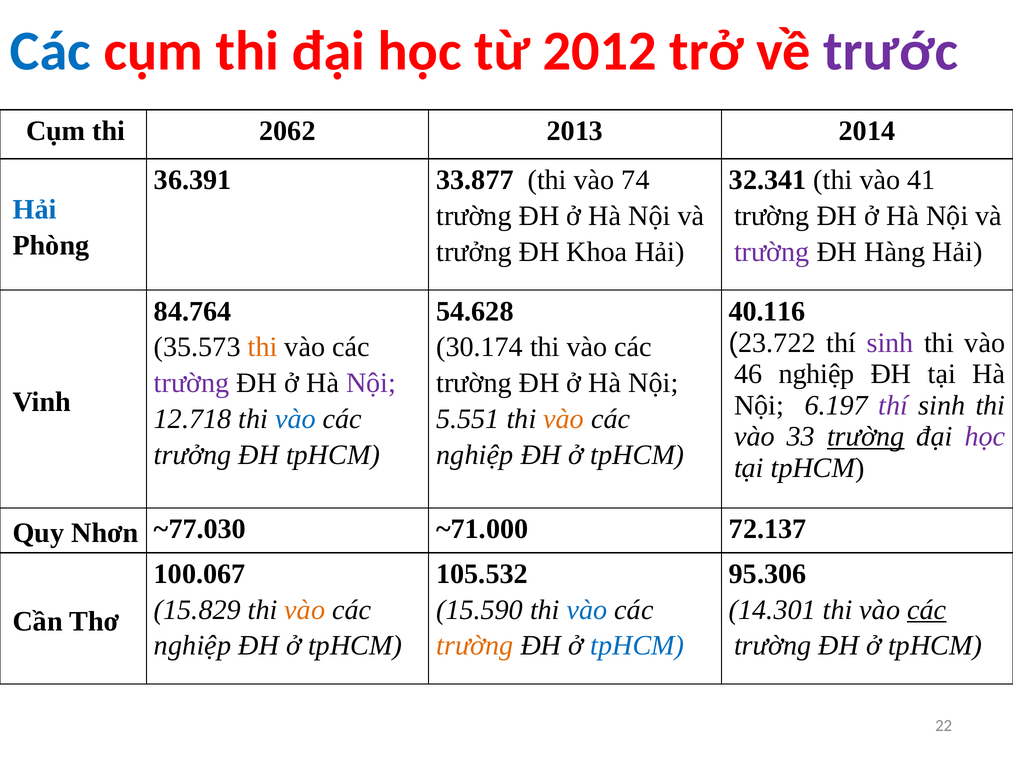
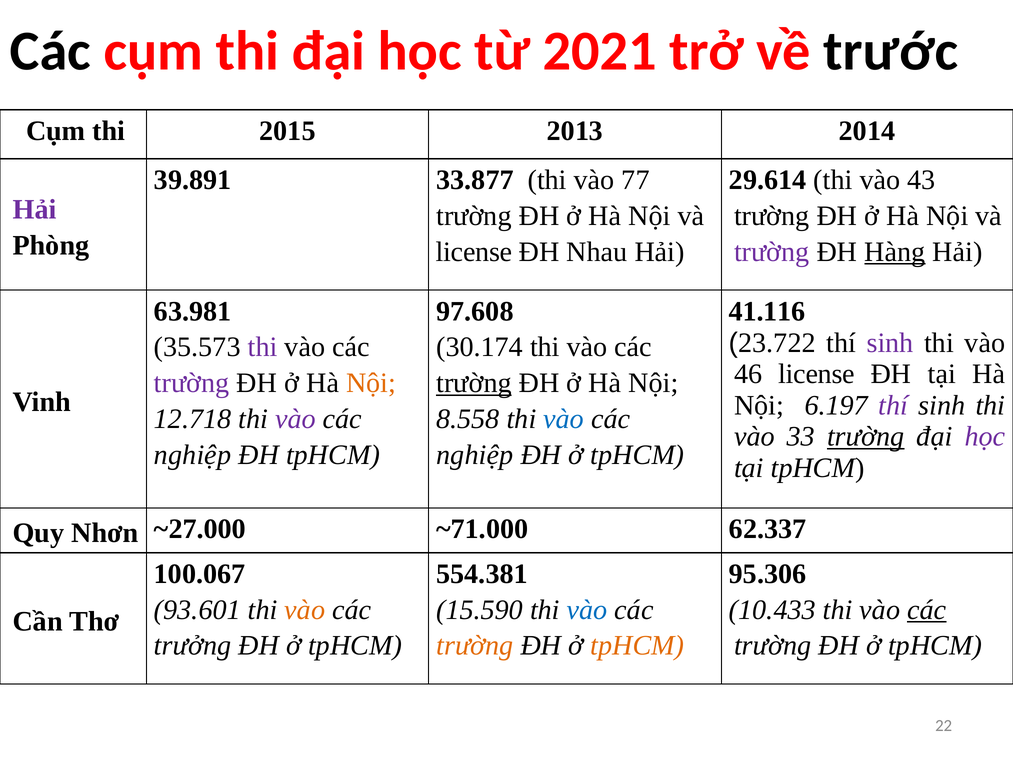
Các colour: blue -> black (50, 51)
2012: 2012 -> 2021 (600, 51)
trước colour: purple -> black (891, 51)
2062: 2062 -> 2015 (287, 131)
36.391: 36.391 -> 39.891 (193, 180)
74: 74 -> 77 (636, 180)
32.341: 32.341 -> 29.614 (768, 180)
41: 41 -> 43 (921, 180)
Hải colour: blue -> purple (35, 209)
trưởng: trưởng -> license (474, 252)
Khoa: Khoa -> Nhau (597, 252)
Hàng underline: none -> present (895, 252)
84.764: 84.764 -> 63.981 (193, 311)
54.628: 54.628 -> 97.608 (475, 311)
40.116: 40.116 -> 41.116 (767, 311)
thi colour: orange -> purple (263, 347)
46 nghiệp: nghiệp -> license (817, 374)
Nội colour: purple -> orange (371, 383)
trường underline: none -> present (474, 383)
vào colour: blue -> purple (296, 419)
5.551: 5.551 -> 8.558 (468, 419)
vào colour: orange -> blue (564, 419)
trưởng: trưởng -> nghiệp (193, 455)
~77.030: ~77.030 -> ~27.000 (200, 529)
72.137: 72.137 -> 62.337 (768, 529)
105.532: 105.532 -> 554.381 (482, 574)
15.829: 15.829 -> 93.601 (197, 610)
14.301: 14.301 -> 10.433 (772, 610)
nghiệp: nghiệp -> trưởng (193, 645)
tpHCM colour: blue -> orange (637, 645)
